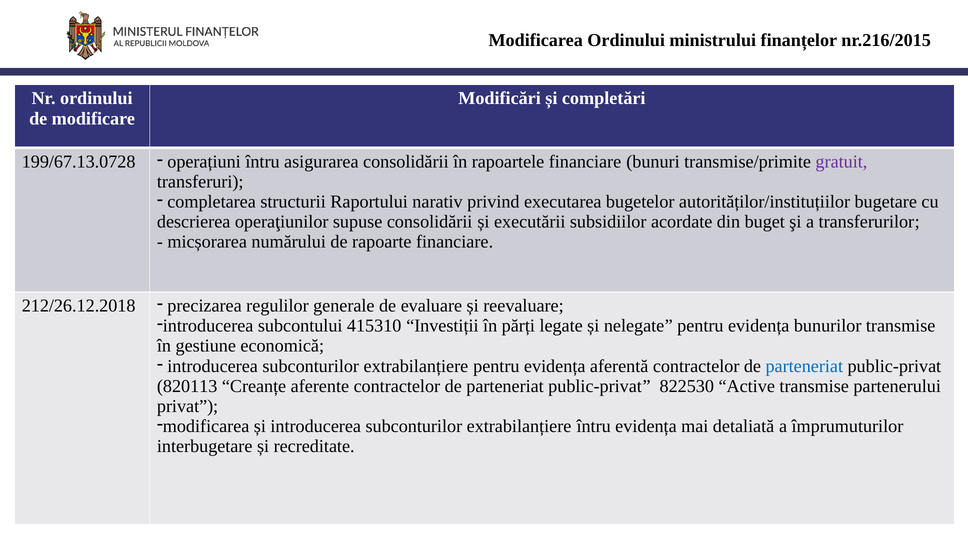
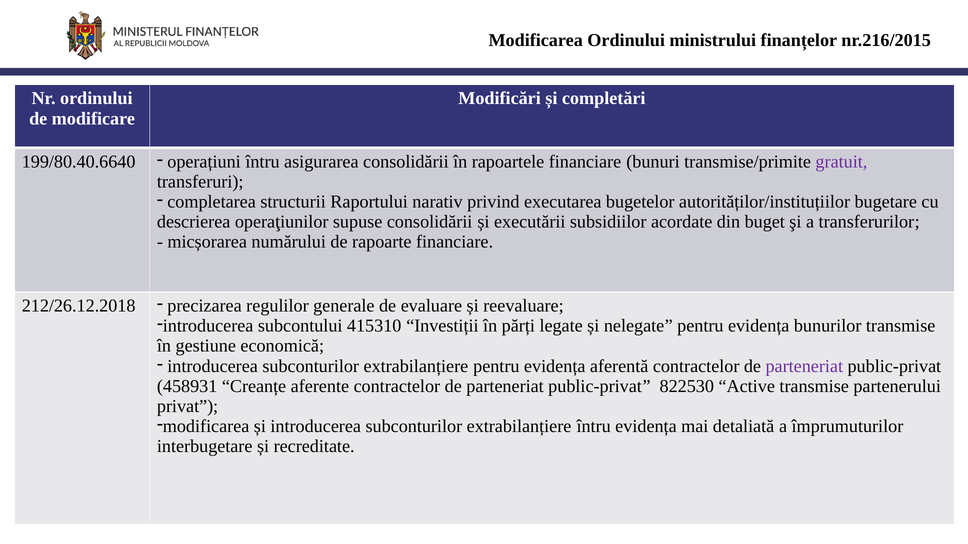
199/67.13.0728: 199/67.13.0728 -> 199/80.40.6640 (79, 162)
parteneriat colour: blue -> purple (804, 366)
820113: 820113 -> 458931 (187, 386)
